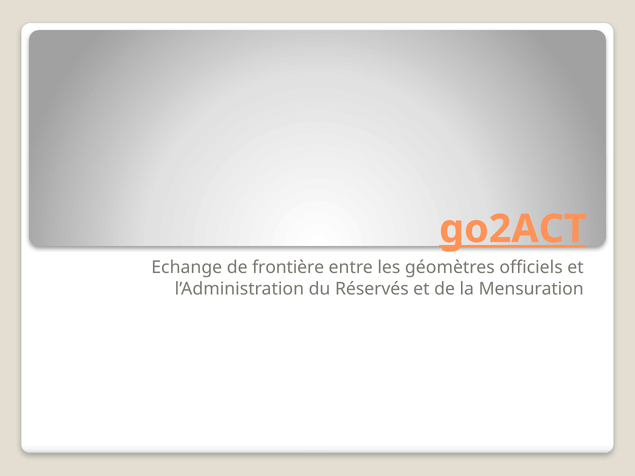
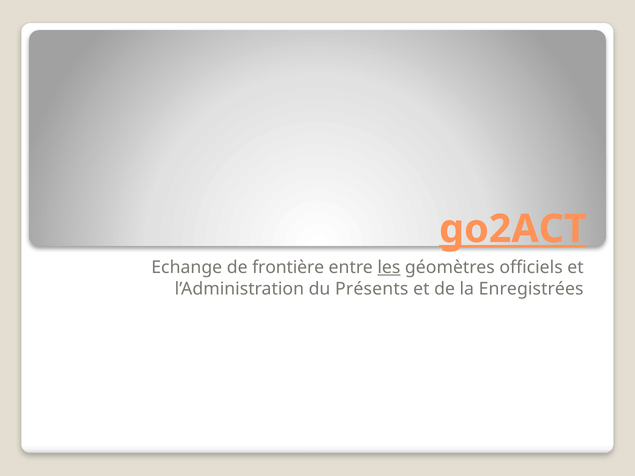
les underline: none -> present (389, 268)
Réservés: Réservés -> Présents (372, 289)
Mensuration: Mensuration -> Enregistrées (531, 289)
